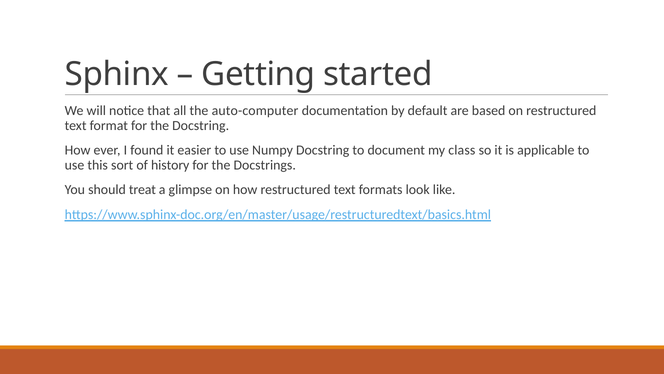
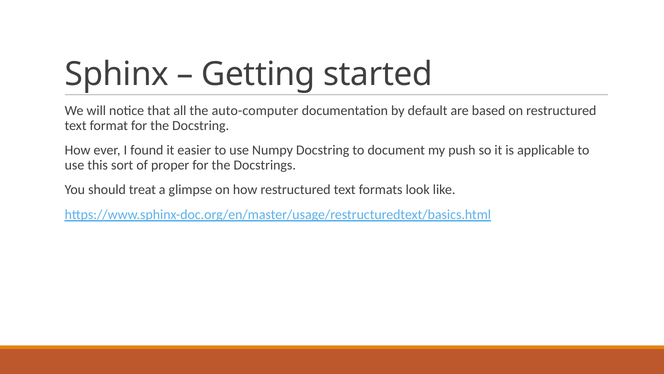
class: class -> push (462, 150)
history: history -> proper (170, 165)
